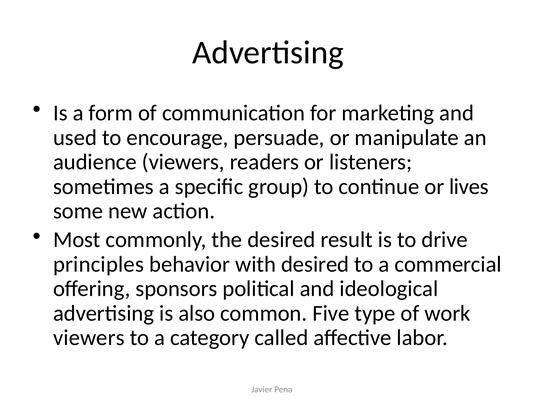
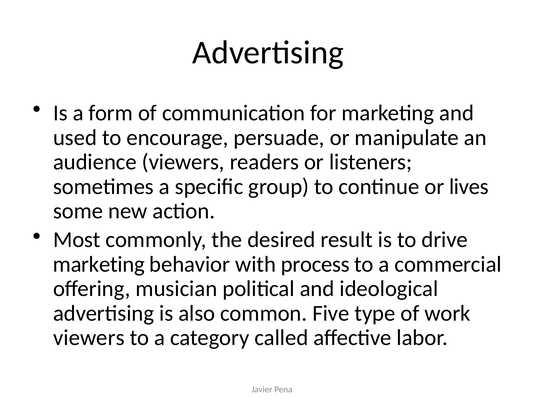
principles: principles -> marketing (99, 264)
with desired: desired -> process (315, 264)
sponsors: sponsors -> musician (176, 289)
